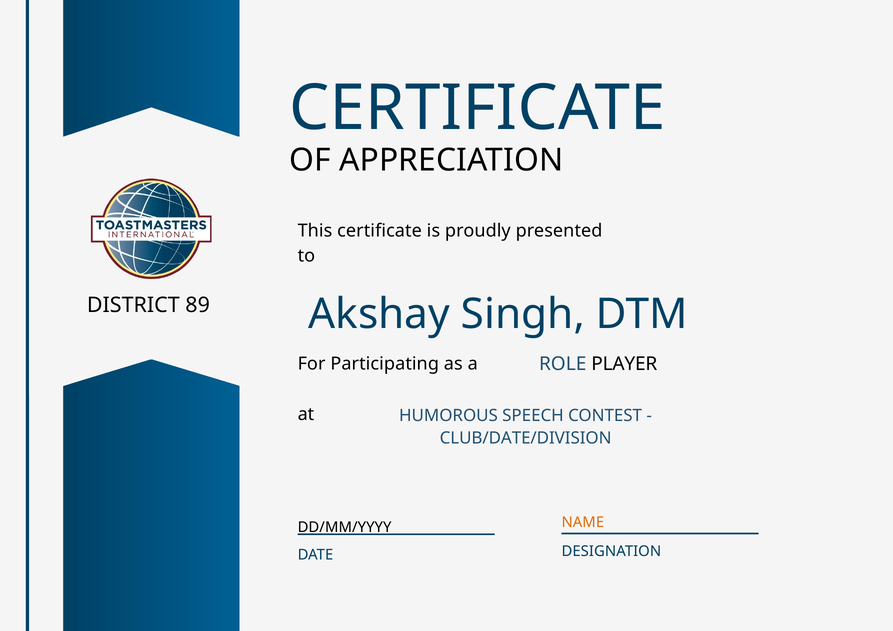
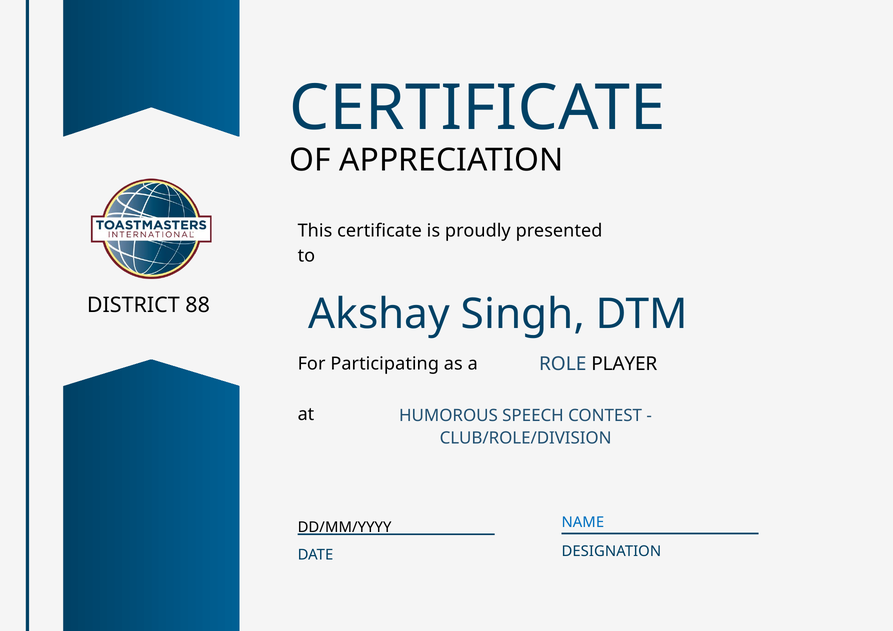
89: 89 -> 88 (198, 305)
CLUB/DATE/DIVISION: CLUB/DATE/DIVISION -> CLUB/ROLE/DIVISION (526, 438)
NAME colour: orange -> blue (583, 523)
